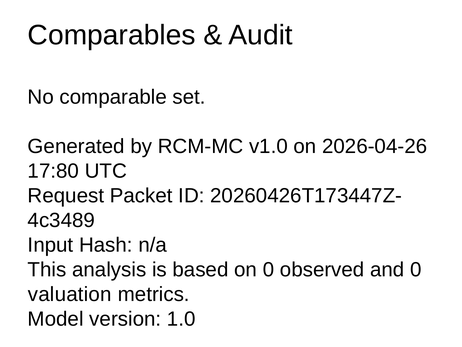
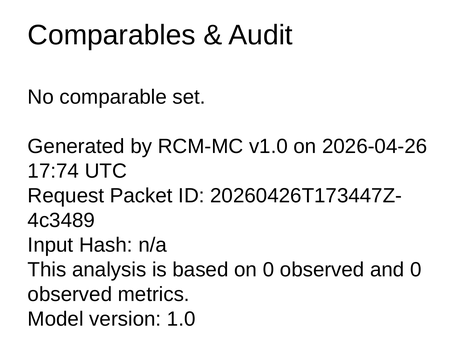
17:80: 17:80 -> 17:74 (53, 171)
valuation: valuation -> observed (70, 294)
